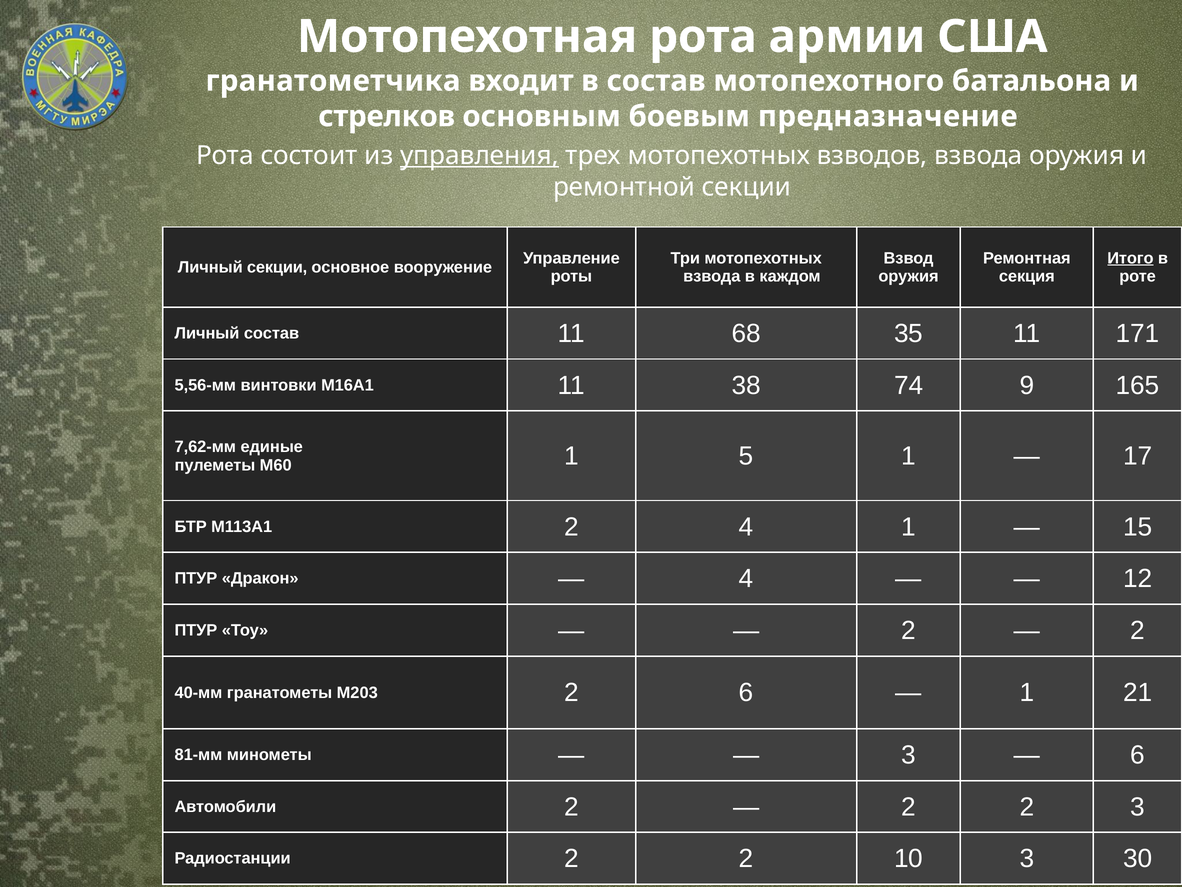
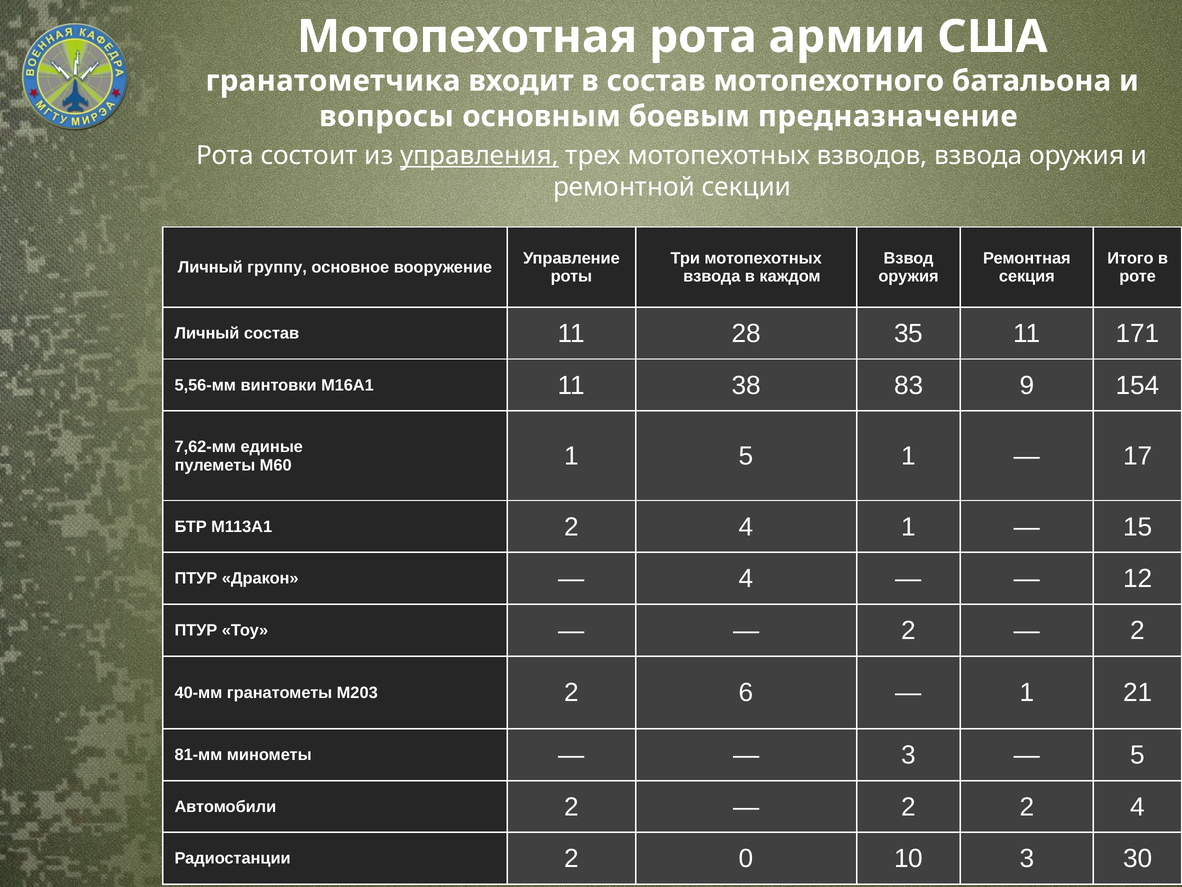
стрелков: стрелков -> вопросы (386, 116)
Итого underline: present -> none (1130, 258)
Личный секции: секции -> группу (277, 267)
68: 68 -> 28 (746, 333)
74: 74 -> 83 (909, 385)
165: 165 -> 154 (1138, 385)
6: 6 -> 5 (1138, 755)
2 2 3: 3 -> 4 (1138, 806)
Радиостанции 2 2: 2 -> 0 (746, 858)
